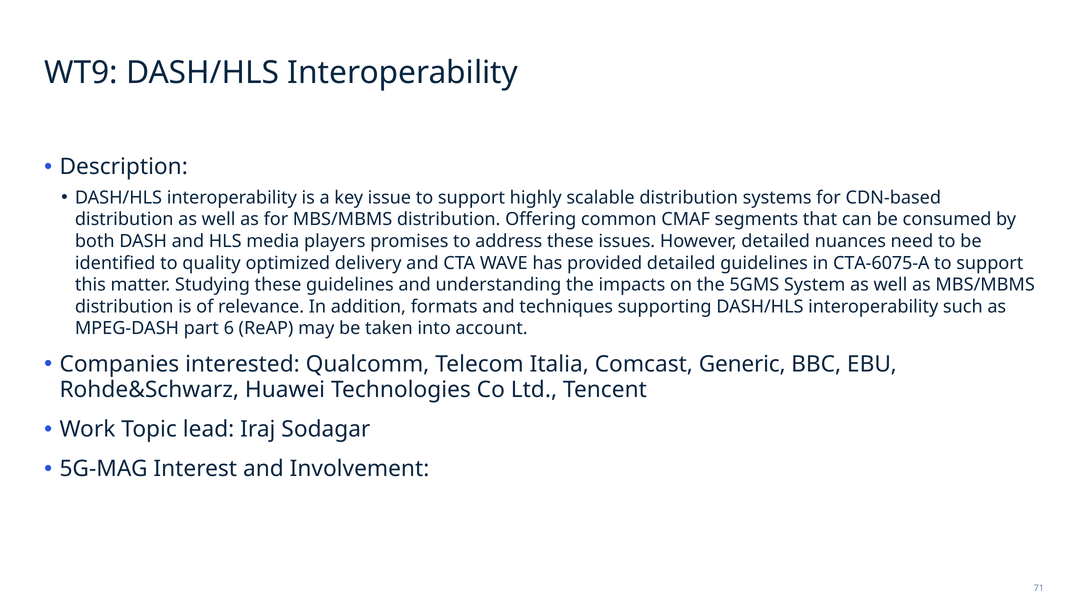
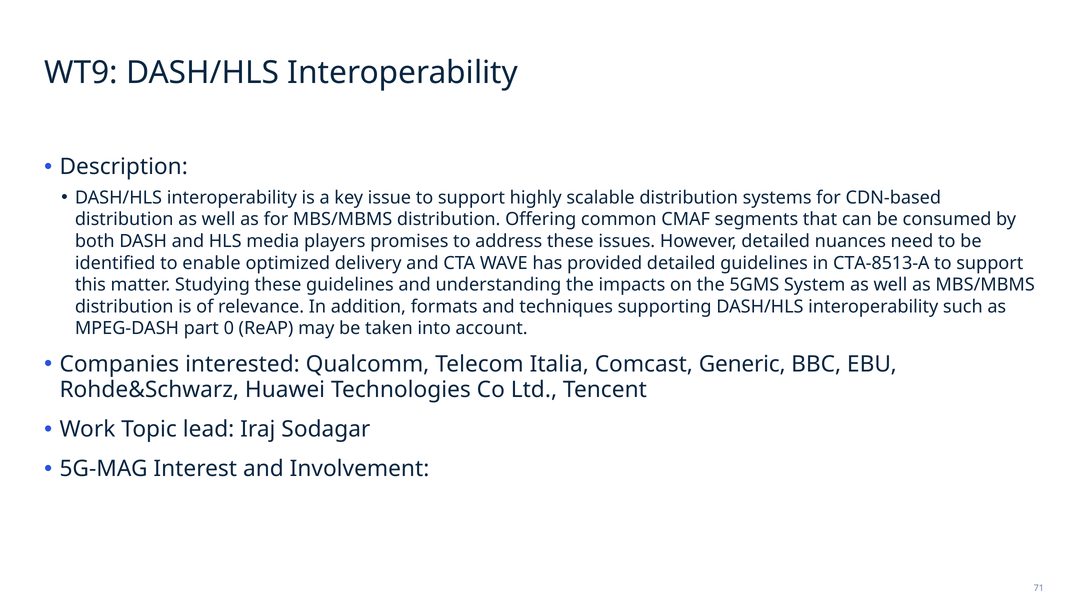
quality: quality -> enable (211, 263)
CTA-6075-A: CTA-6075-A -> CTA-8513-A (881, 263)
6: 6 -> 0 (229, 328)
